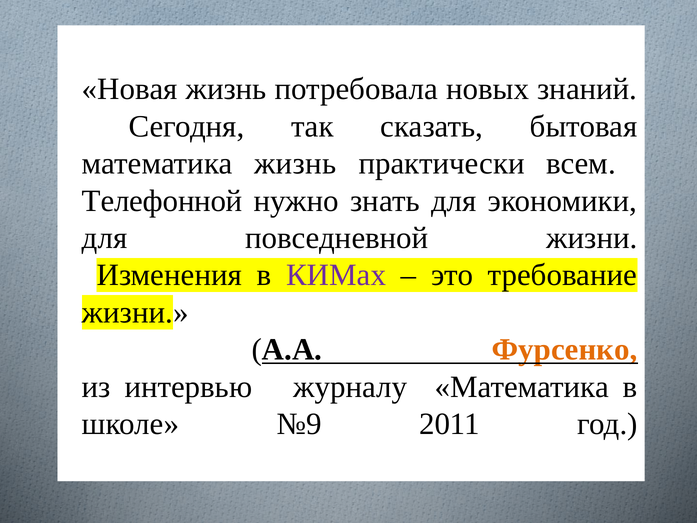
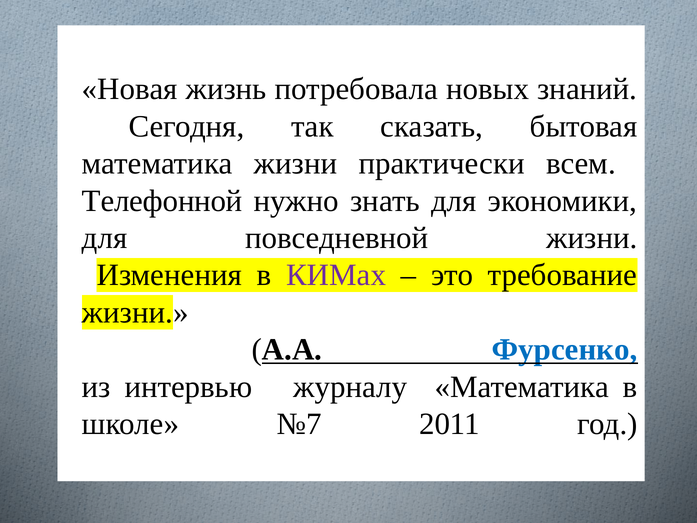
математика жизнь: жизнь -> жизни (296, 164)
Фурсенко colour: orange -> blue (565, 349)
№9: №9 -> №7 (299, 424)
